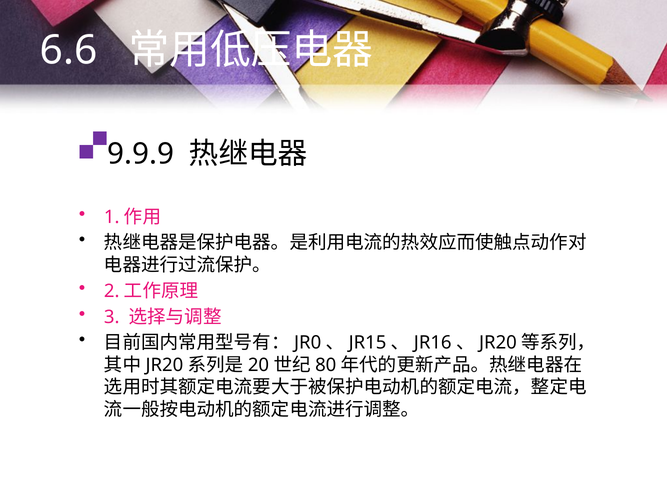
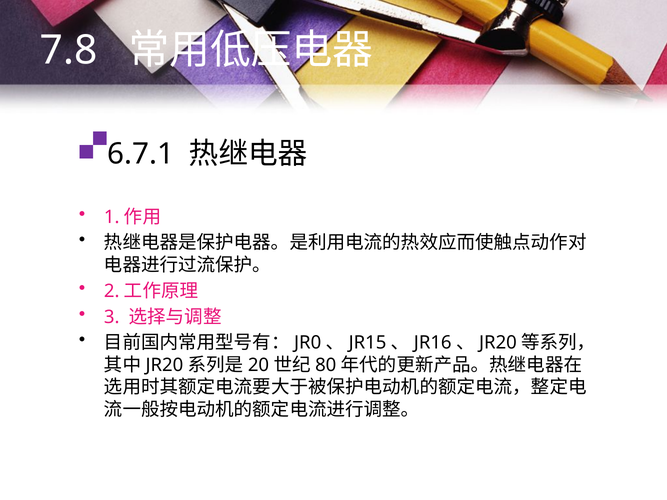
6.6: 6.6 -> 7.8 (69, 50)
9.9.9: 9.9.9 -> 6.7.1 (141, 154)
